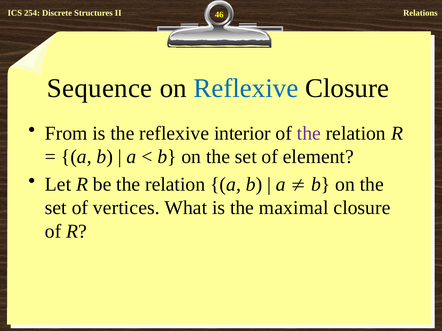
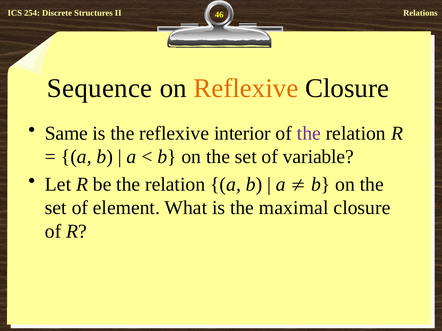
Reflexive colour: blue -> orange (246, 88)
From: From -> Same (66, 133)
element: element -> variable (318, 157)
vertices: vertices -> element (126, 208)
